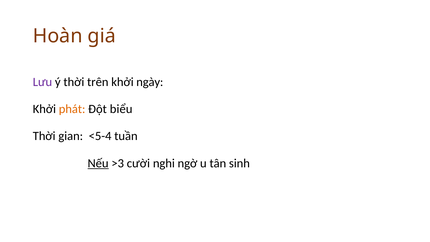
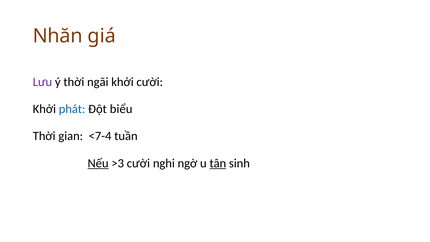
Hoàn: Hoàn -> Nhăn (58, 36)
trên: trên -> ngãi (98, 82)
khởi ngày: ngày -> cười (150, 82)
phát colour: orange -> blue (72, 109)
<5-4: <5-4 -> <7-4 (100, 136)
tân underline: none -> present (218, 163)
